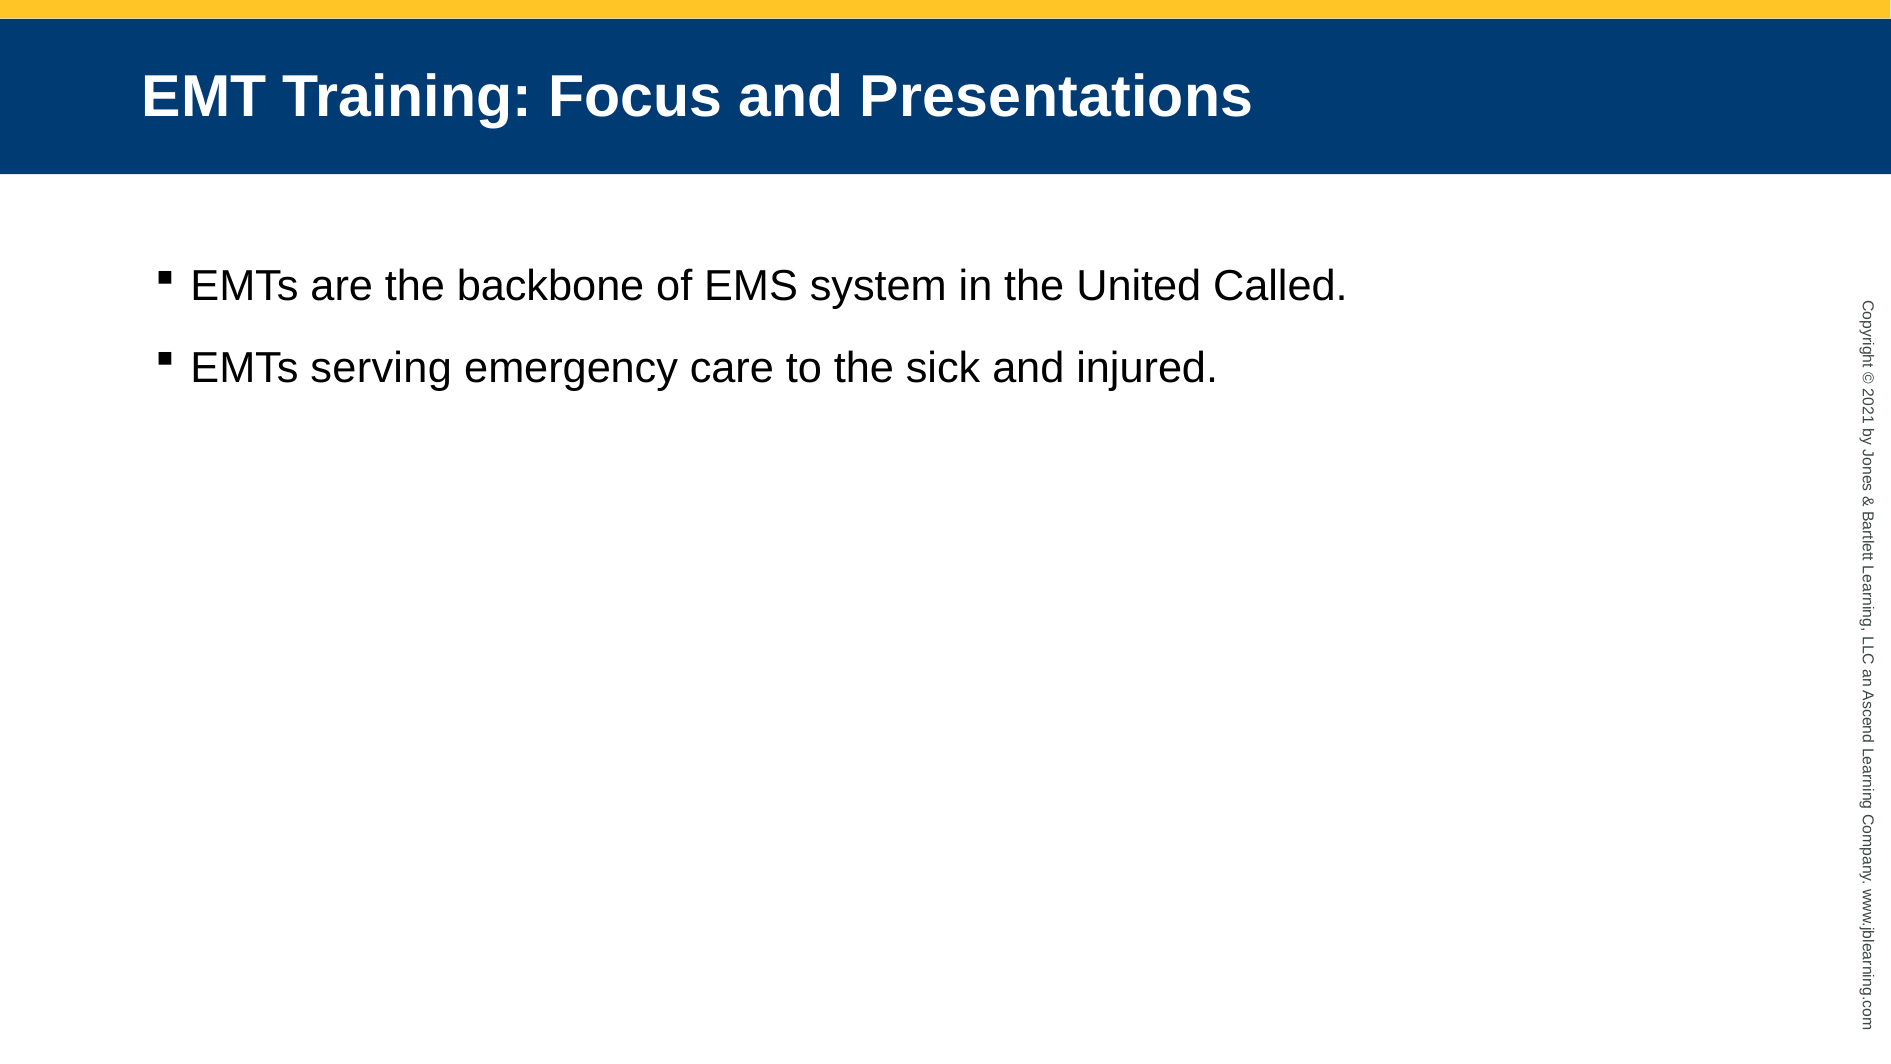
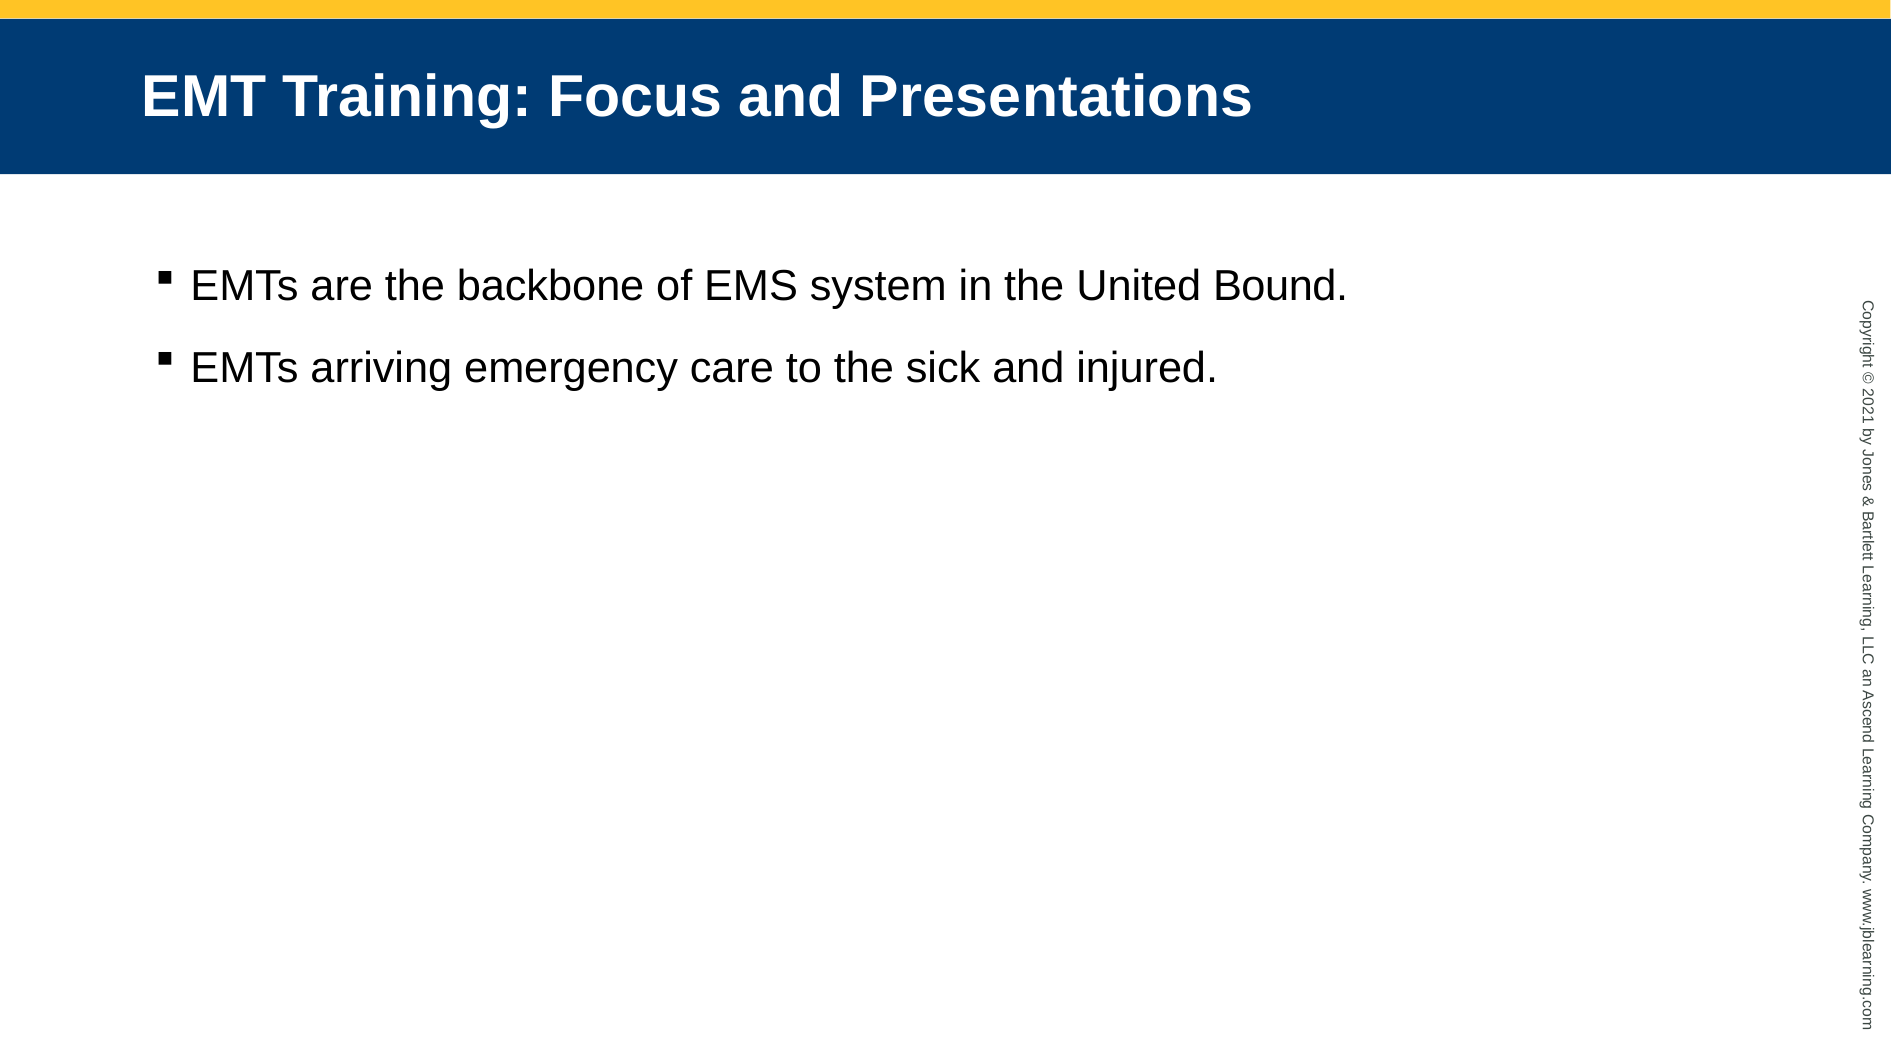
Called: Called -> Bound (1281, 286)
serving: serving -> arriving (381, 368)
